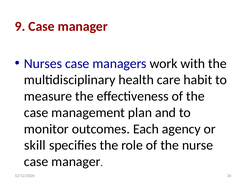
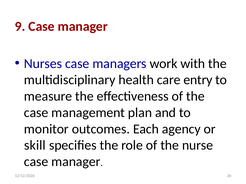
habit: habit -> entry (198, 80)
